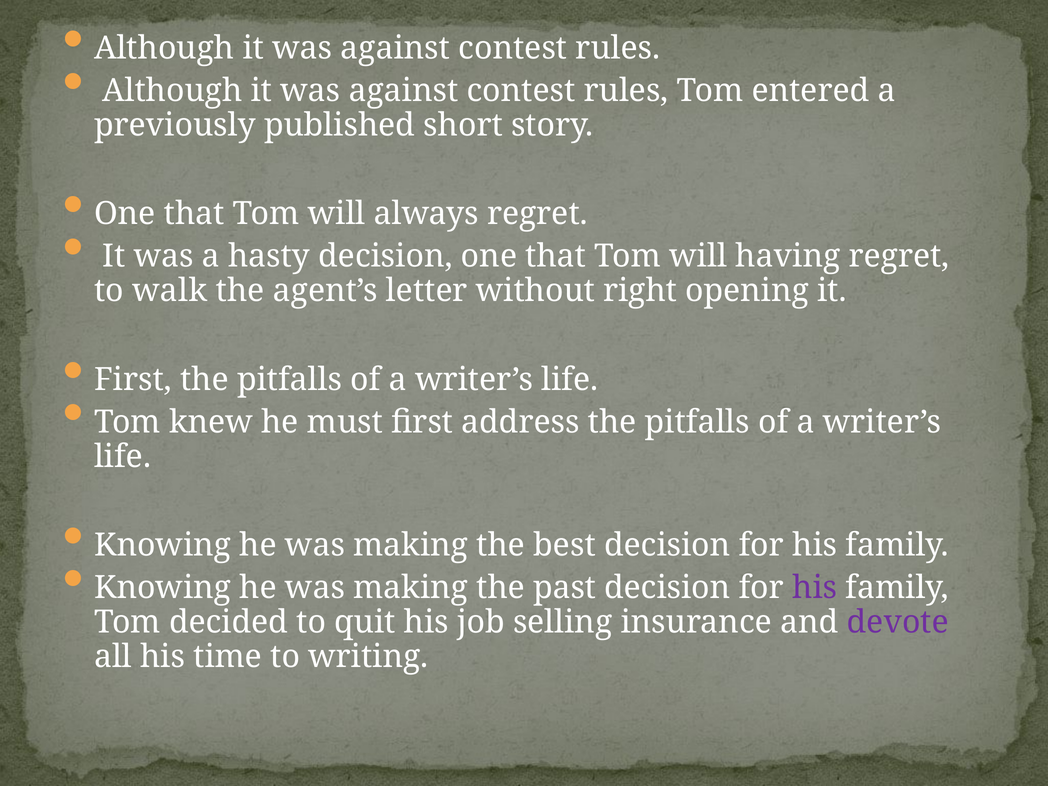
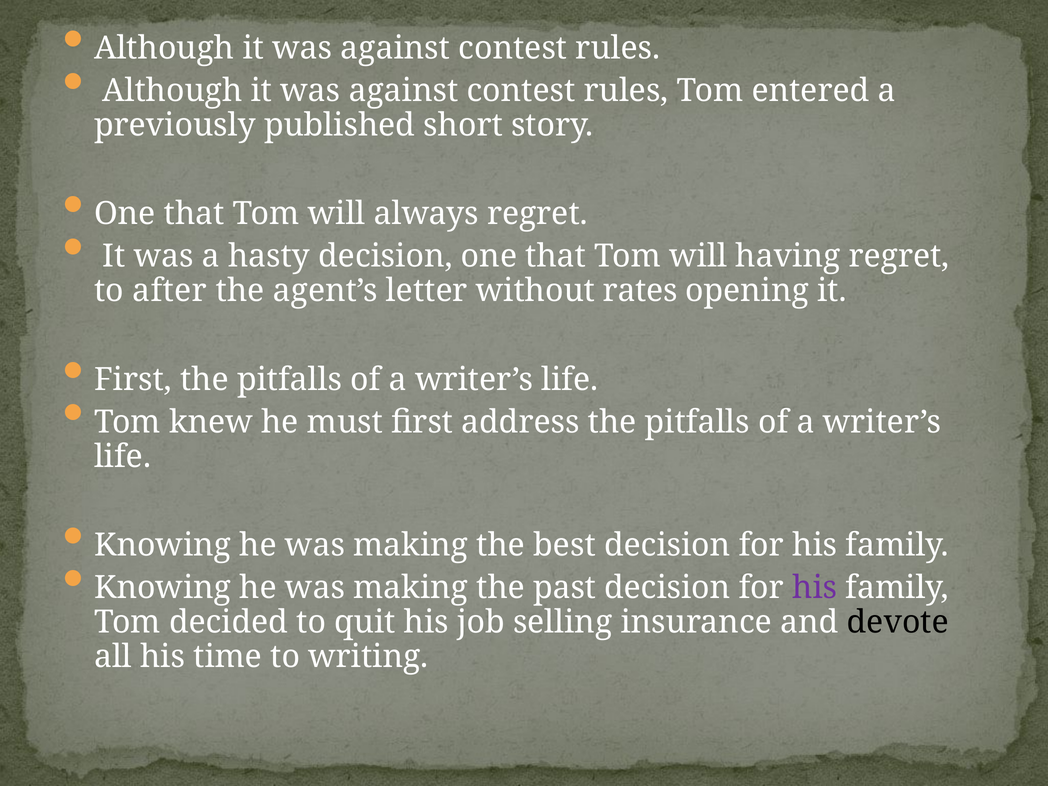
walk: walk -> after (170, 291)
right: right -> rates (640, 291)
devote colour: purple -> black (898, 622)
